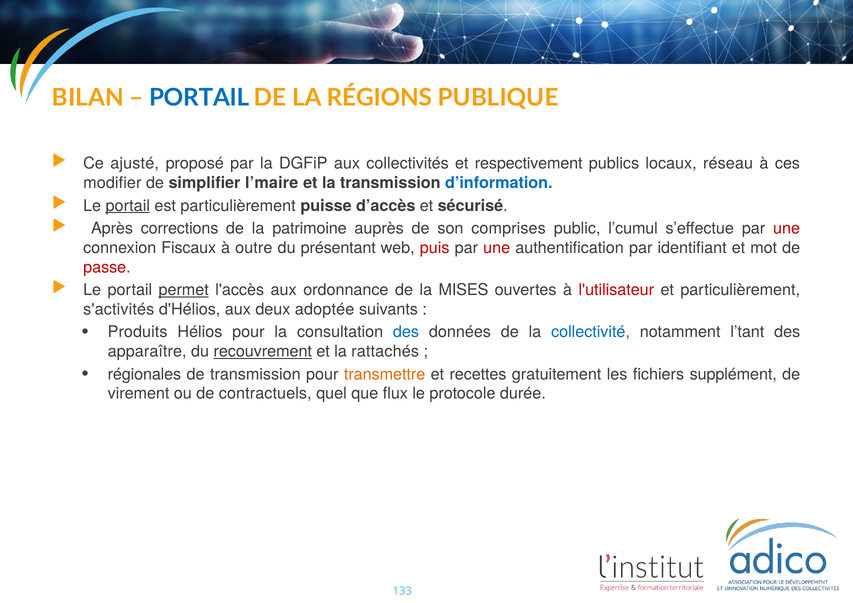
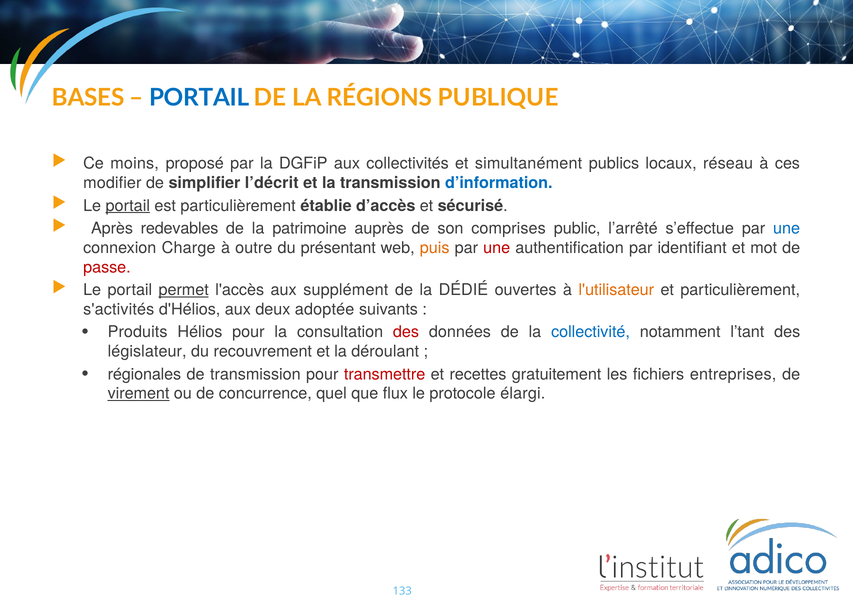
BILAN: BILAN -> BASES (88, 98)
ajusté: ajusté -> moins (135, 164)
respectivement: respectivement -> simultanément (529, 164)
l’maire: l’maire -> l’décrit (272, 183)
puisse: puisse -> établie (326, 206)
corrections: corrections -> redevables (180, 228)
l’cumul: l’cumul -> l’arrêté (633, 228)
une colour: red -> blue (787, 228)
Fiscaux: Fiscaux -> Charge (189, 248)
puis colour: red -> orange (435, 248)
ordonnance: ordonnance -> supplément (346, 290)
MISES: MISES -> DÉDIÉ (463, 290)
l'utilisateur colour: red -> orange (616, 290)
des colour: blue -> red (406, 332)
apparaître: apparaître -> législateur (147, 352)
recouvrement underline: present -> none (263, 352)
rattachés: rattachés -> déroulant (385, 352)
transmettre colour: orange -> red (385, 374)
supplément: supplément -> entreprises (733, 374)
virement underline: none -> present (139, 394)
contractuels: contractuels -> concurrence (265, 394)
durée: durée -> élargi (523, 394)
